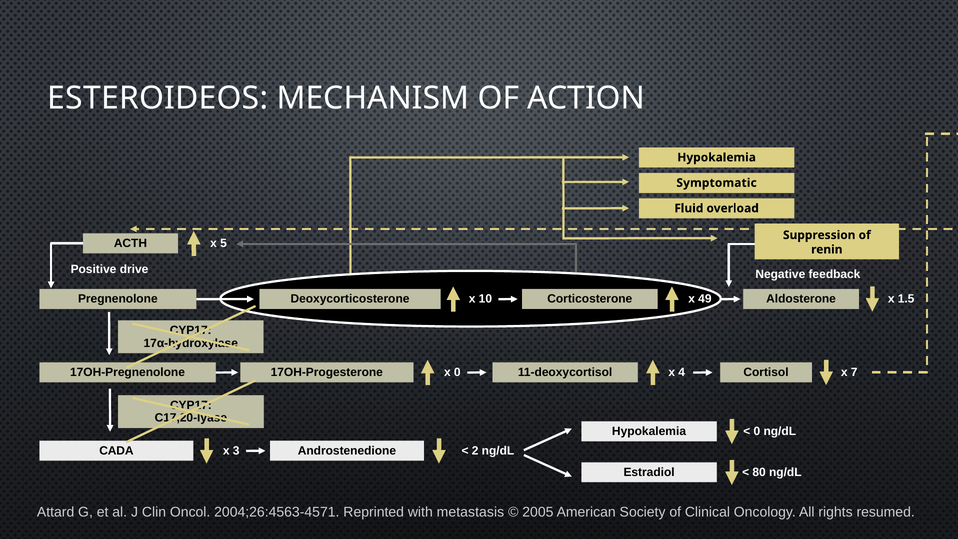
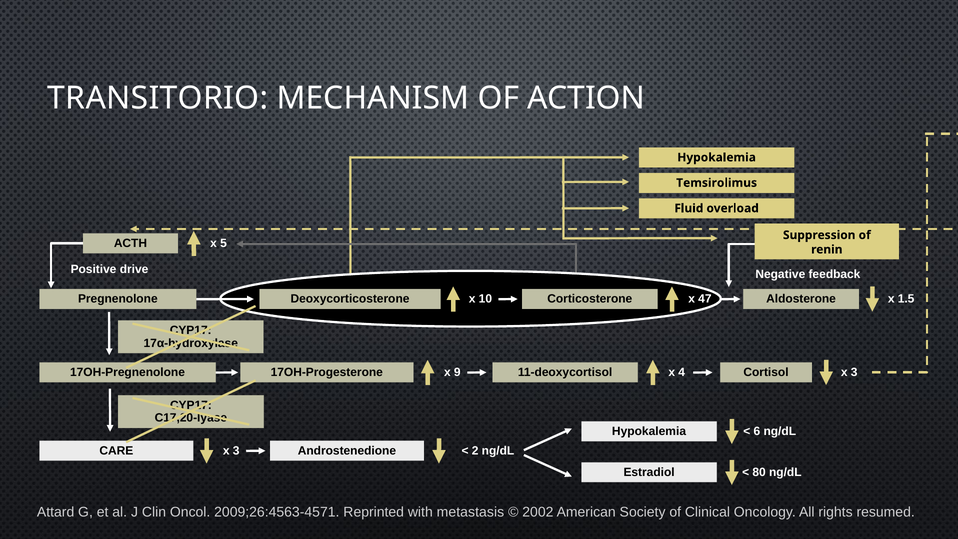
ESTEROIDEOS: ESTEROIDEOS -> TRANSITORIO (158, 98)
Symptomatic: Symptomatic -> Temsirolimus (717, 183)
49: 49 -> 47 (705, 299)
x 0: 0 -> 9 (457, 372)
4 x 7: 7 -> 3 (854, 372)
0: 0 -> 6 (757, 431)
CADA: CADA -> CARE (116, 451)
2004;26:4563-4571: 2004;26:4563-4571 -> 2009;26:4563-4571 (277, 512)
2005: 2005 -> 2002 (538, 512)
